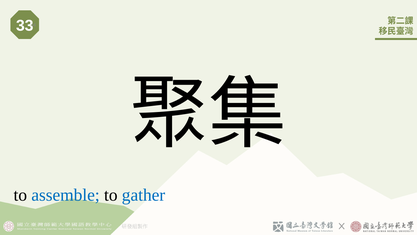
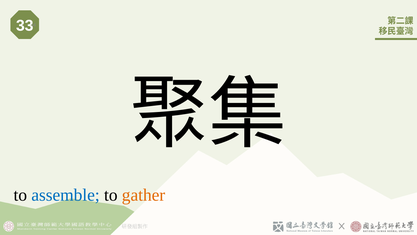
gather colour: blue -> orange (144, 195)
